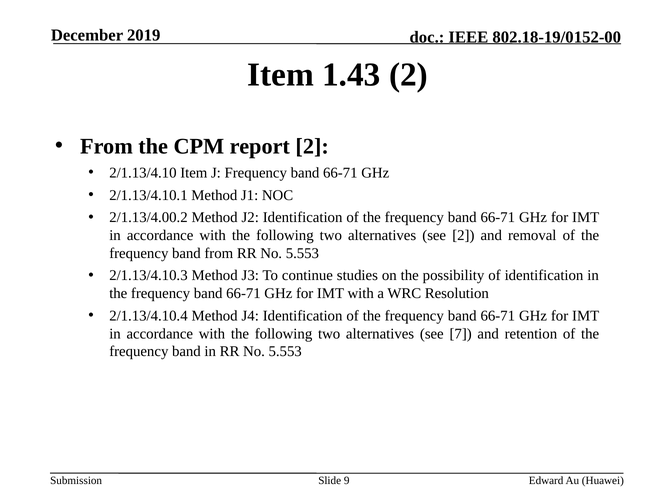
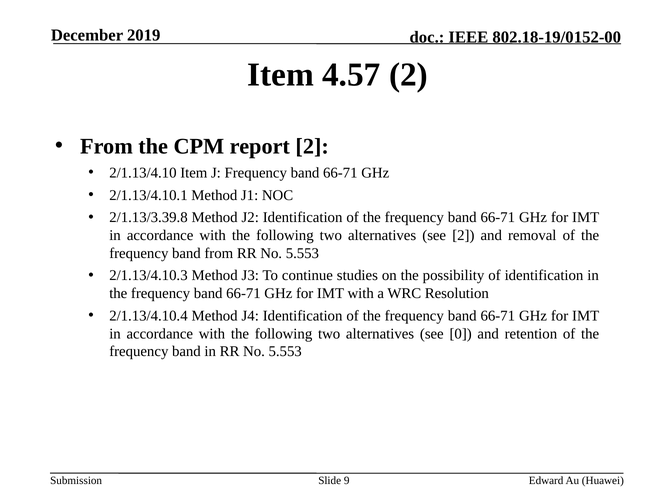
1.43: 1.43 -> 4.57 (351, 75)
2/1.13/4.00.2: 2/1.13/4.00.2 -> 2/1.13/3.39.8 (148, 218)
7: 7 -> 0 (461, 334)
